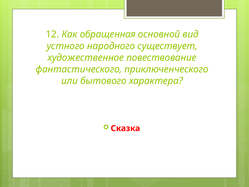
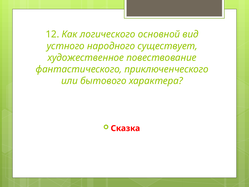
обращенная: обращенная -> логического (108, 34)
